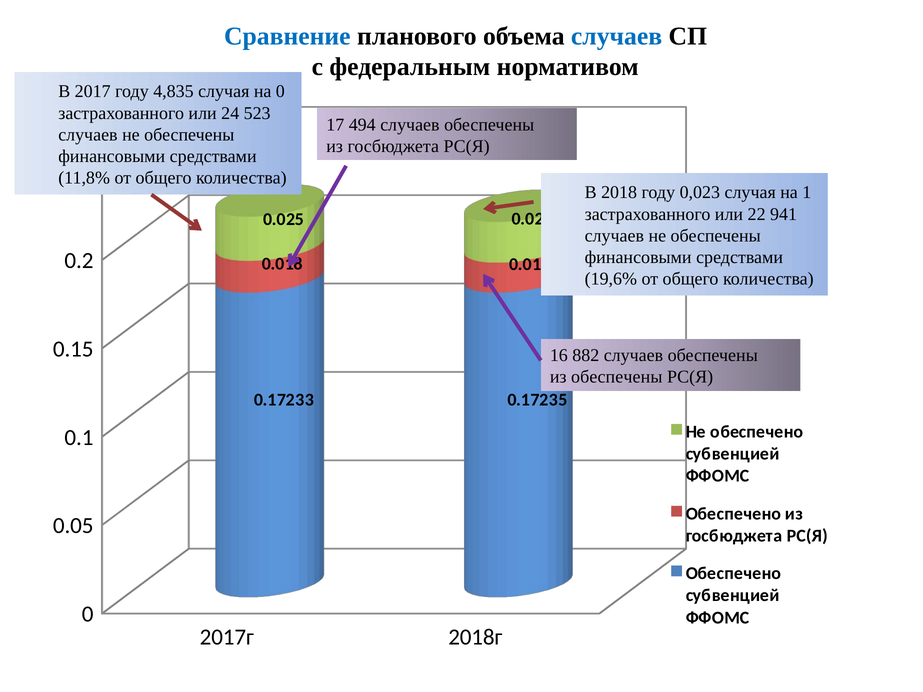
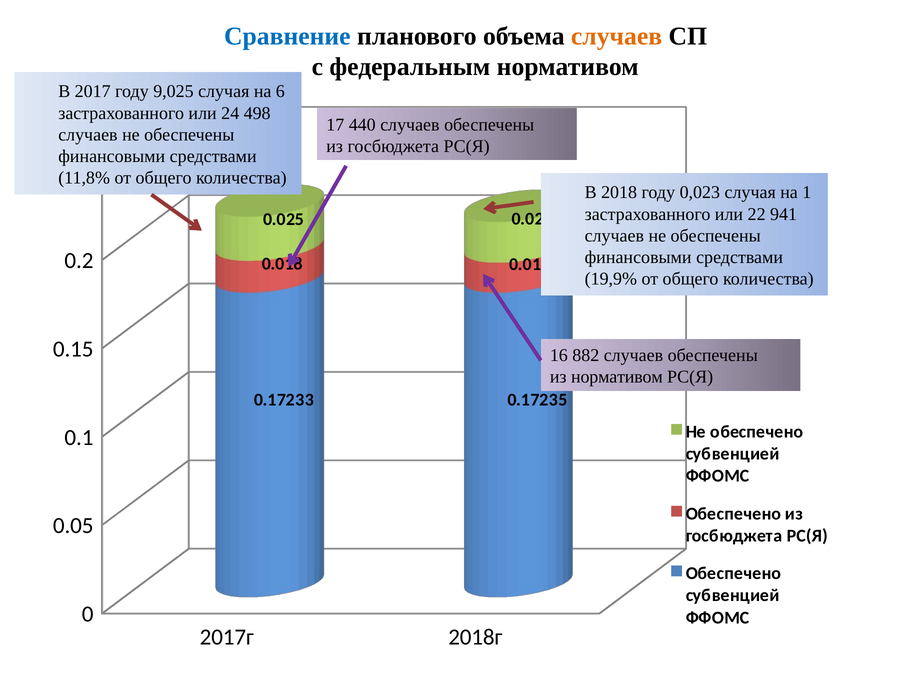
случаев colour: blue -> orange (617, 36)
4,835: 4,835 -> 9,025 (173, 91)
на 0: 0 -> 6 (280, 91)
523: 523 -> 498 (257, 113)
494: 494 -> 440 (362, 125)
19,6%: 19,6% -> 19,9% (611, 279)
из обеспечены: обеспечены -> нормативом (617, 377)
